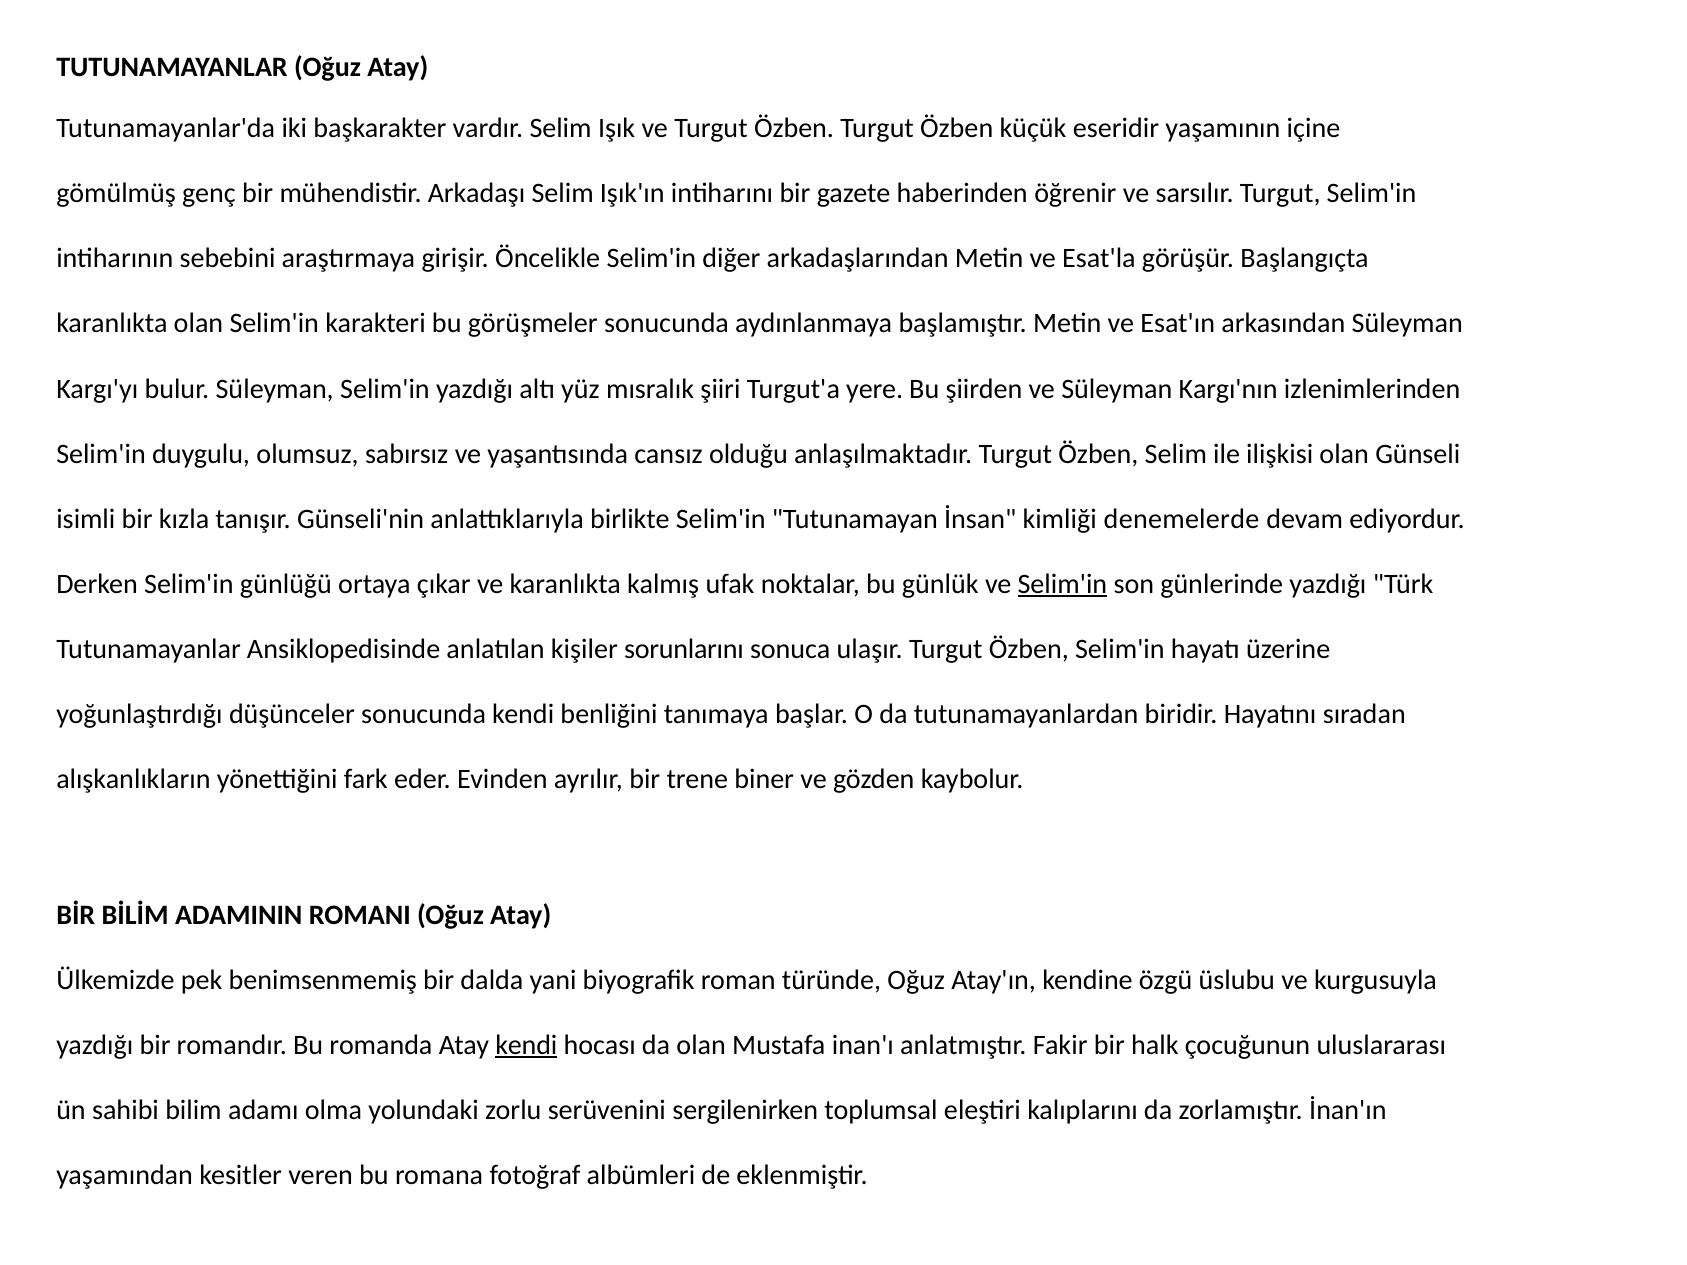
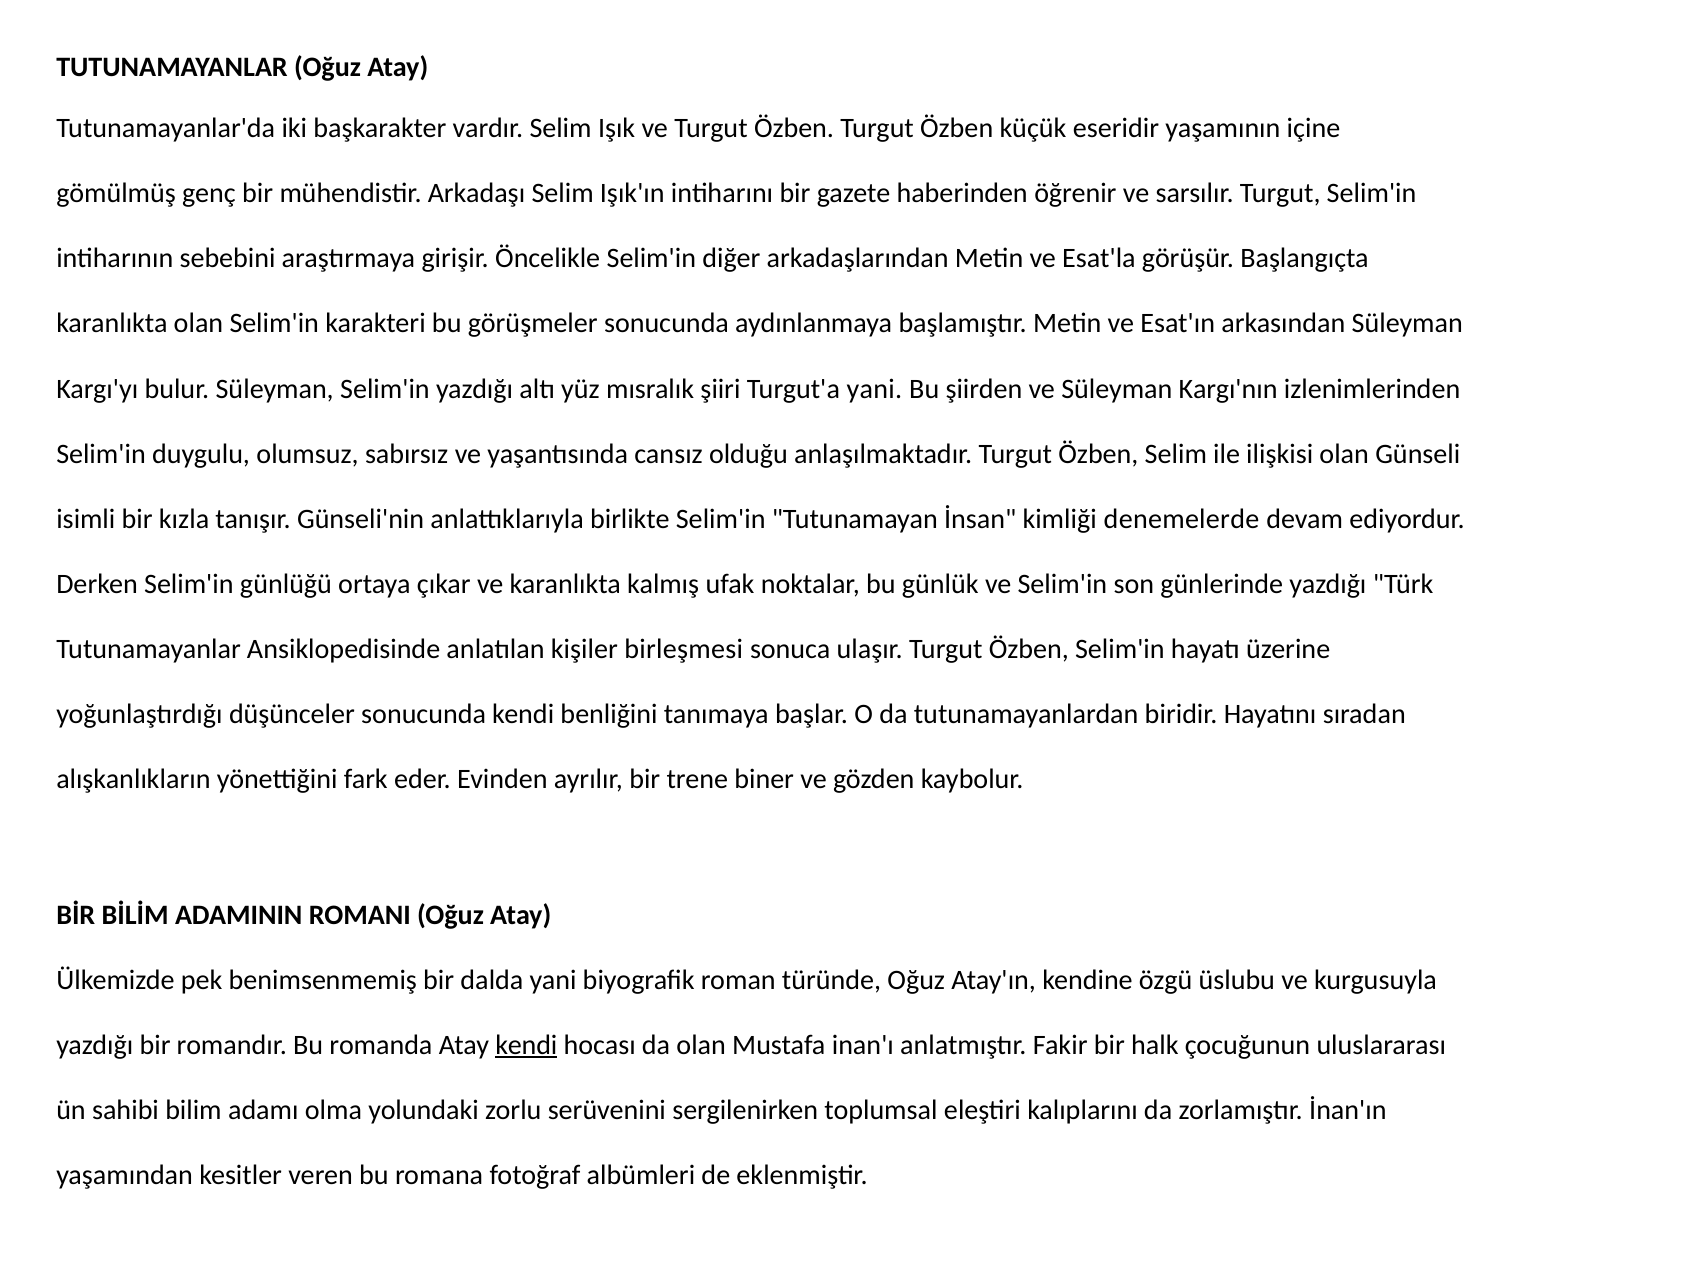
Turgut'a yere: yere -> yani (874, 389)
Selim'in underline: present -> none (1062, 584)
sorunlarını: sorunlarını -> birleşmesi (684, 649)
